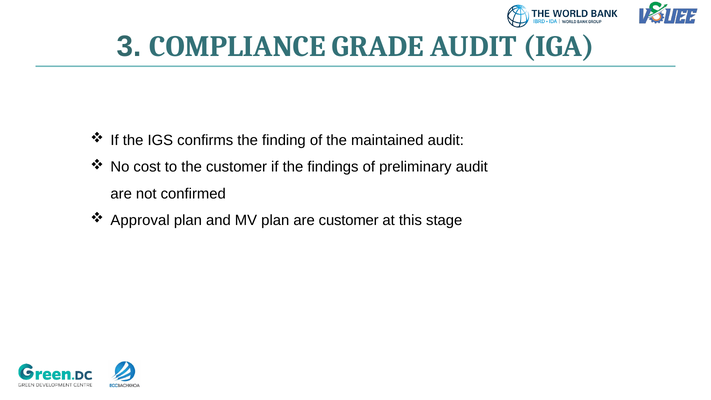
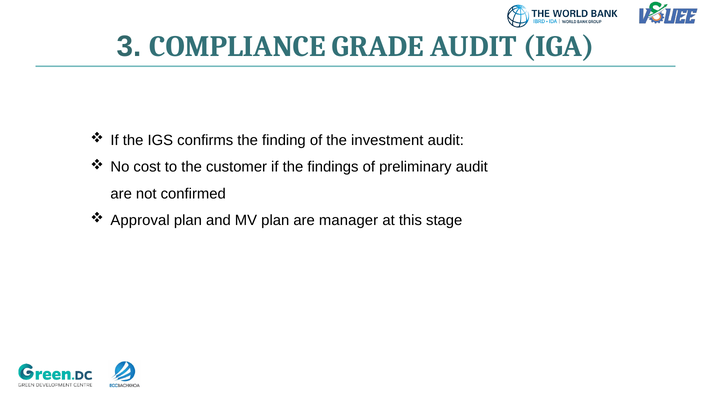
maintained: maintained -> investment (387, 140)
are customer: customer -> manager (349, 220)
